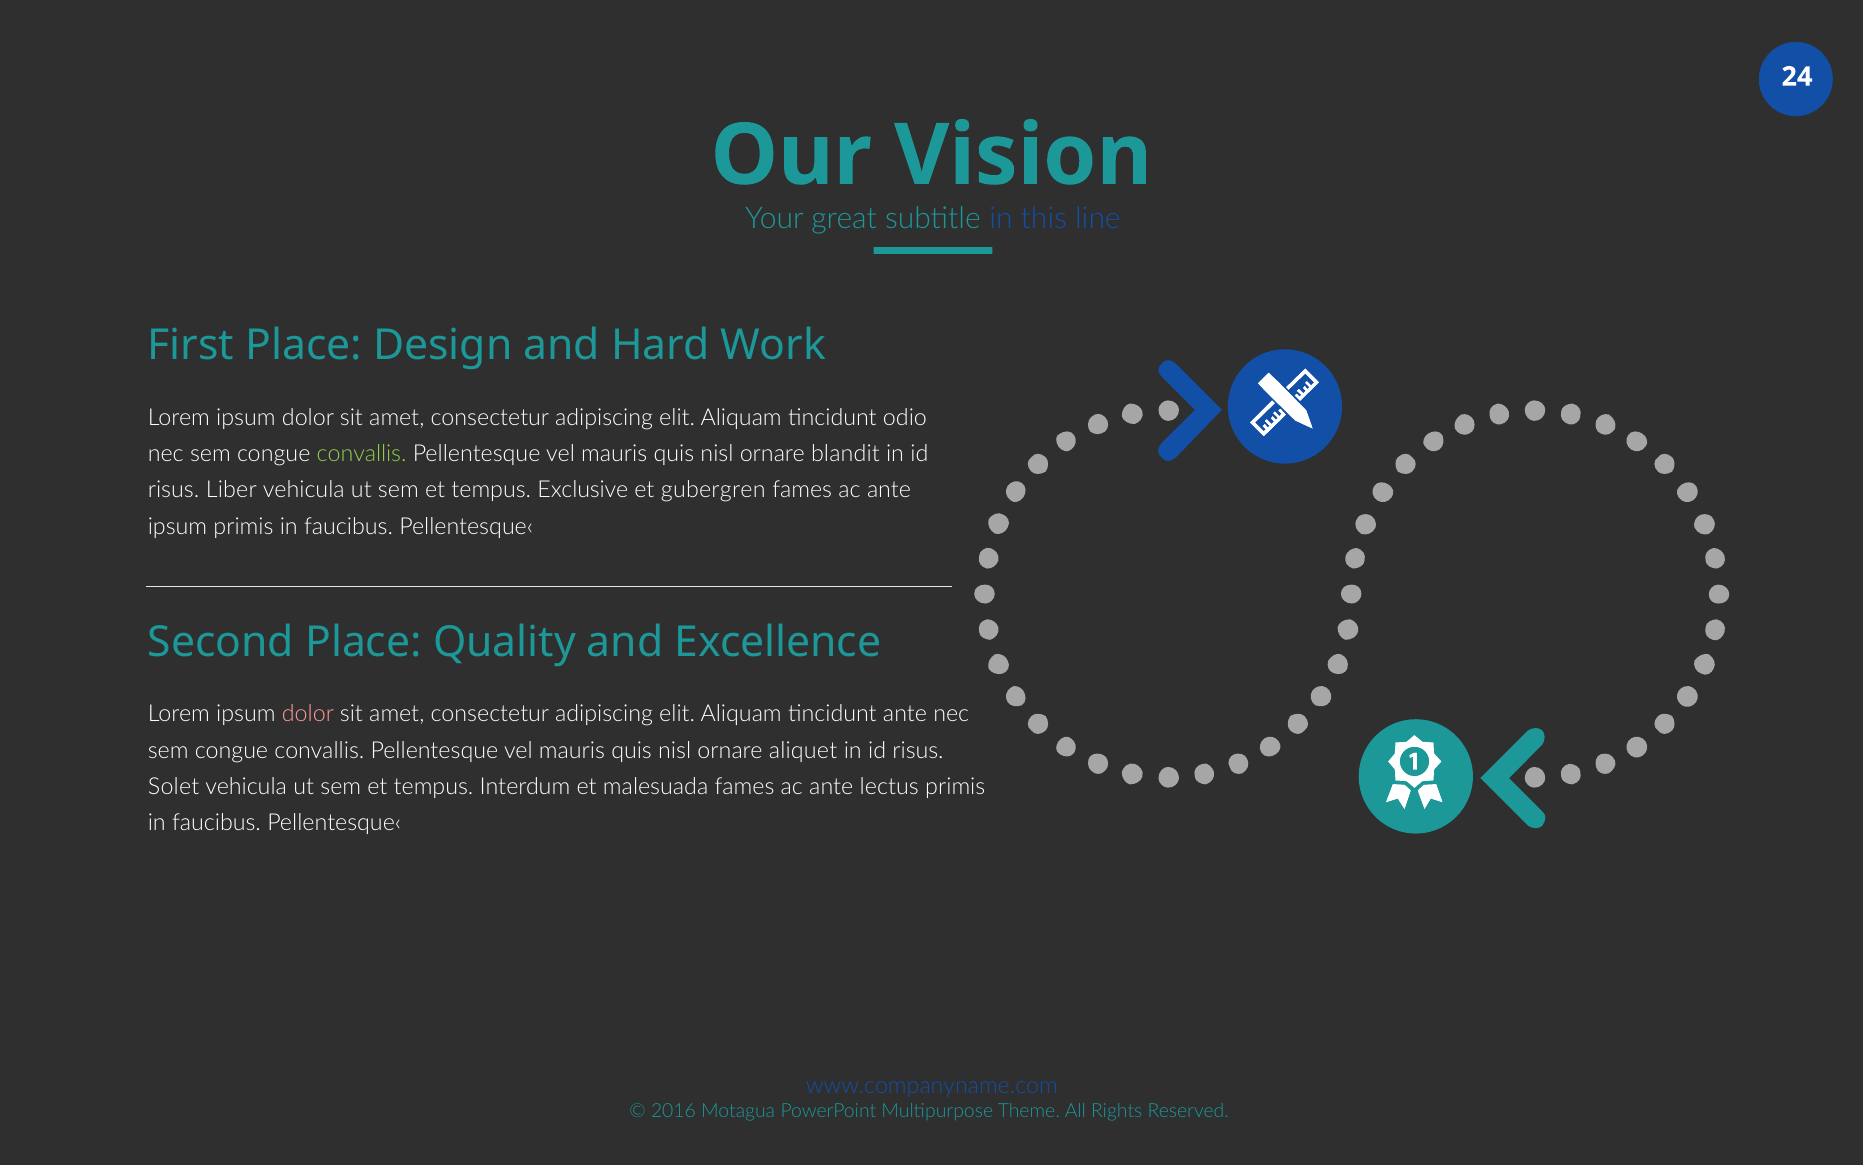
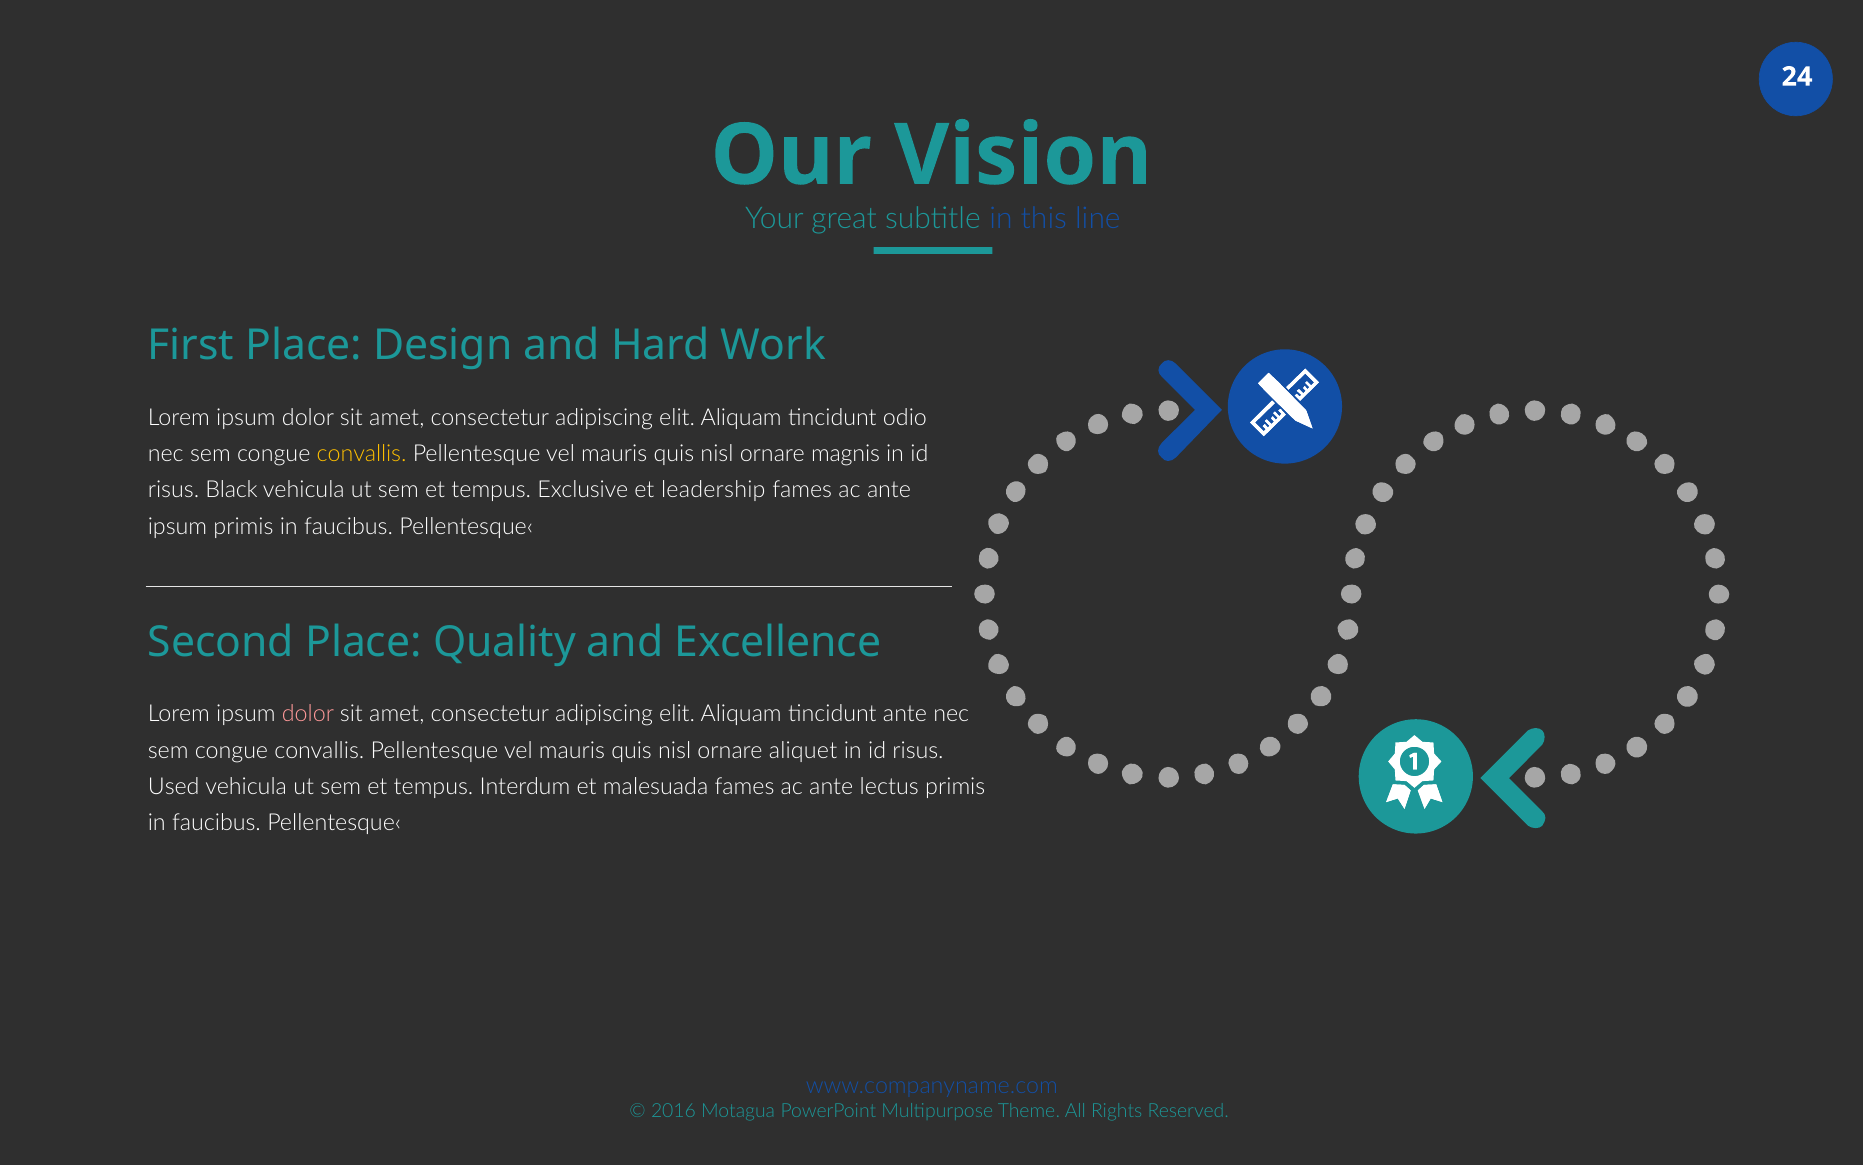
convallis colour: light green -> yellow (362, 454)
blandit: blandit -> magnis (846, 454)
Liber: Liber -> Black (232, 490)
gubergren: gubergren -> leadership (713, 490)
Solet: Solet -> Used (174, 786)
